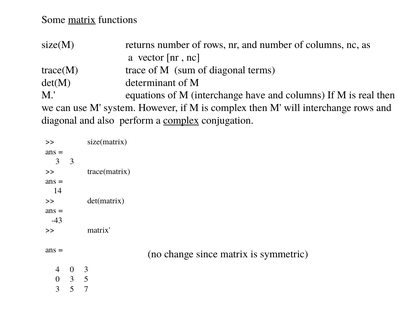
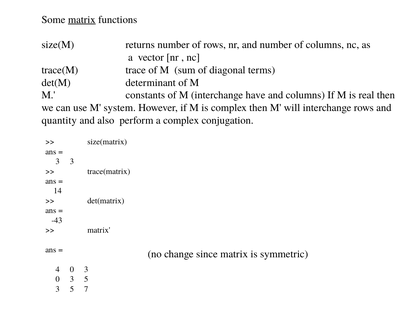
equations: equations -> constants (145, 95)
diagonal: diagonal -> quantity (59, 120)
complex underline: present -> none (181, 120)
